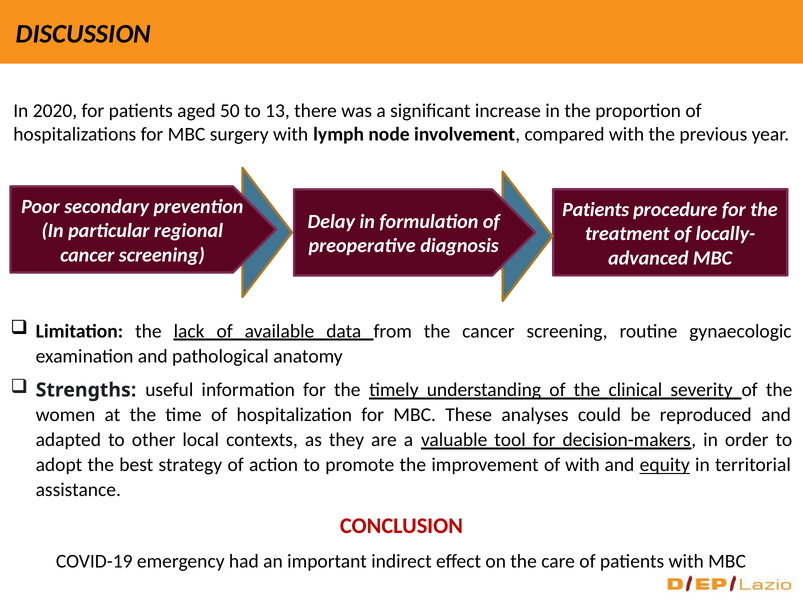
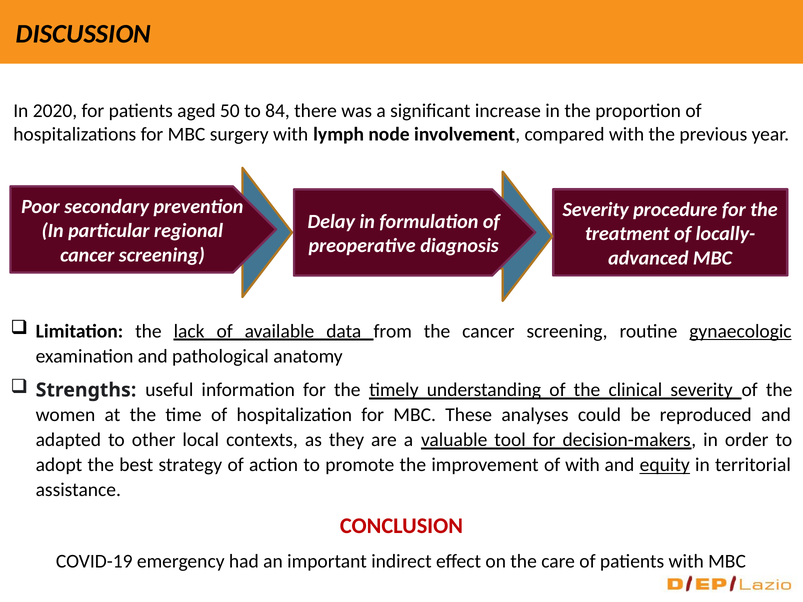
13: 13 -> 84 (278, 111)
Patients: Patients -> Severity (596, 210)
gynaecologic underline: none -> present (740, 331)
